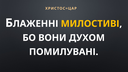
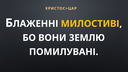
ДУХОМ: ДУХОМ -> ЗЕМЛЮ (87, 38)
